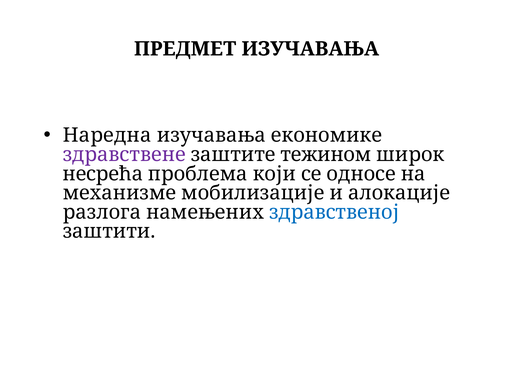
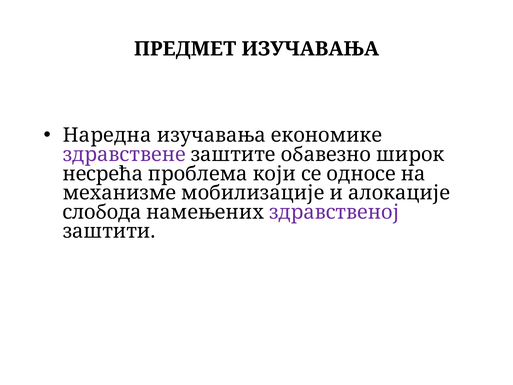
тежином: тежином -> обавезно (326, 154)
разлога: разлога -> слобода (102, 212)
здравственој colour: blue -> purple (334, 212)
